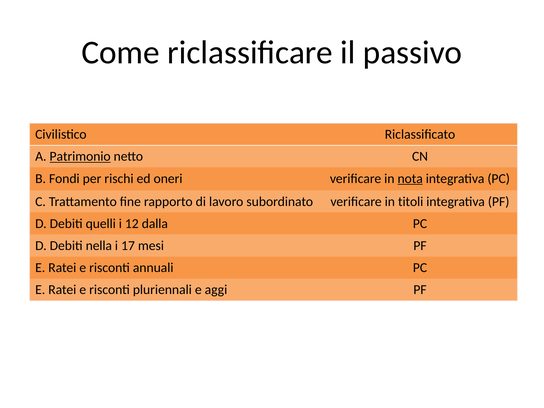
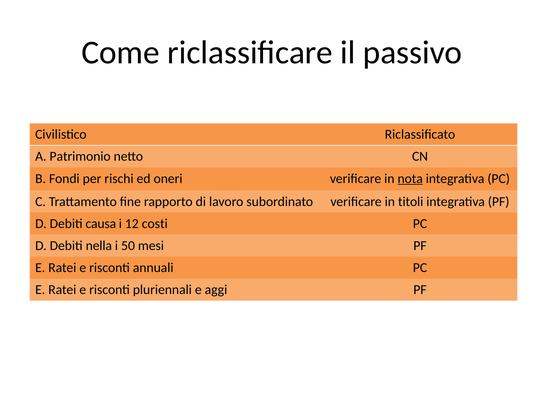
Patrimonio underline: present -> none (80, 157)
quelli: quelli -> causa (101, 224)
dalla: dalla -> costi (155, 224)
17: 17 -> 50 (128, 246)
